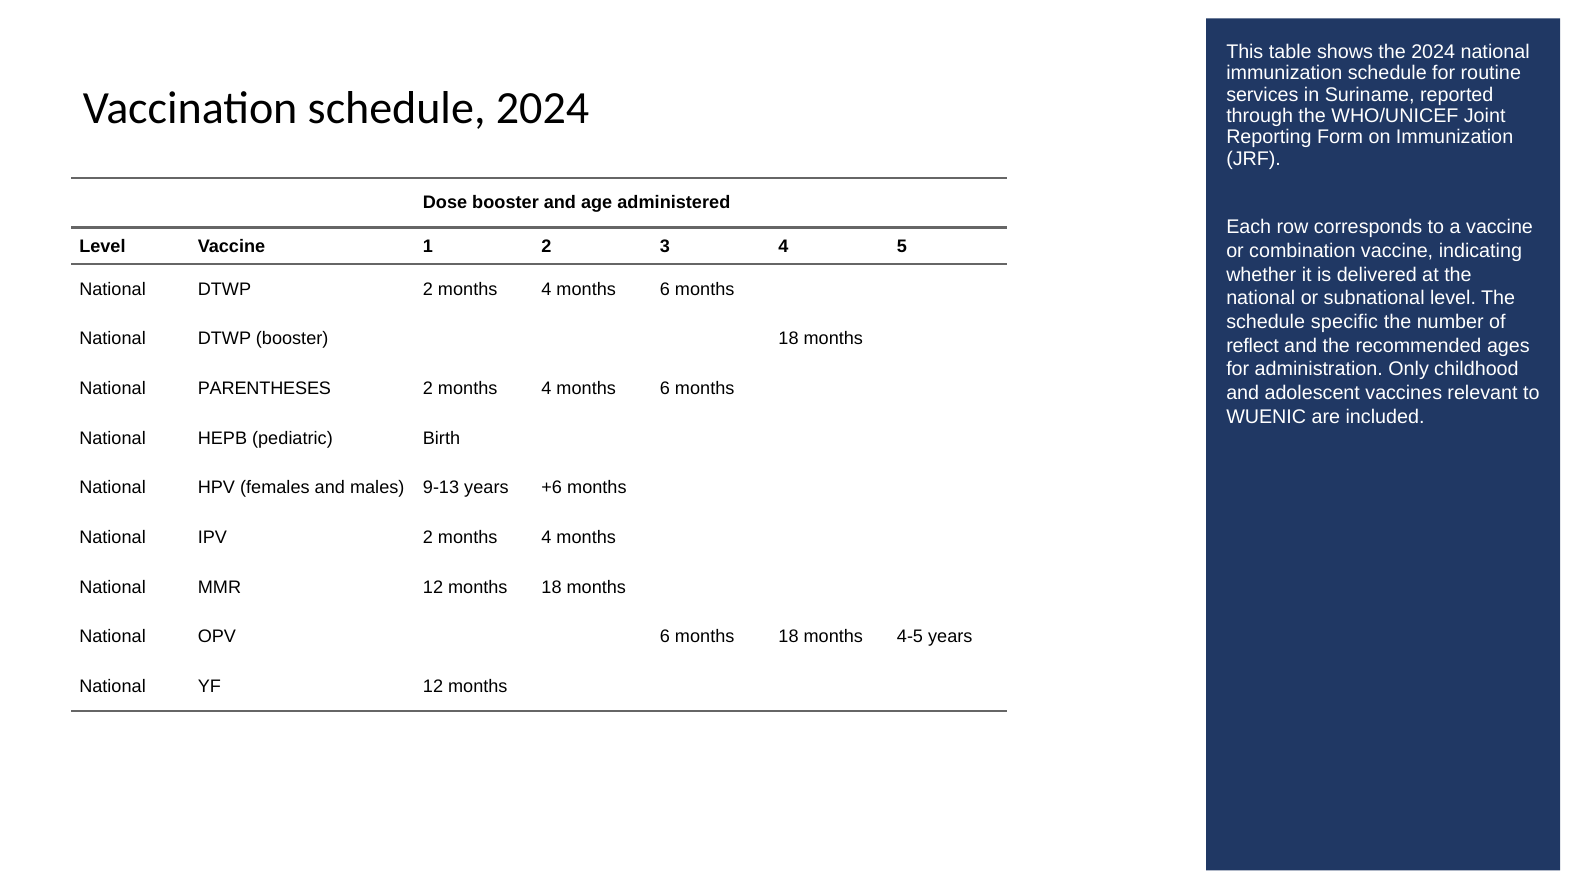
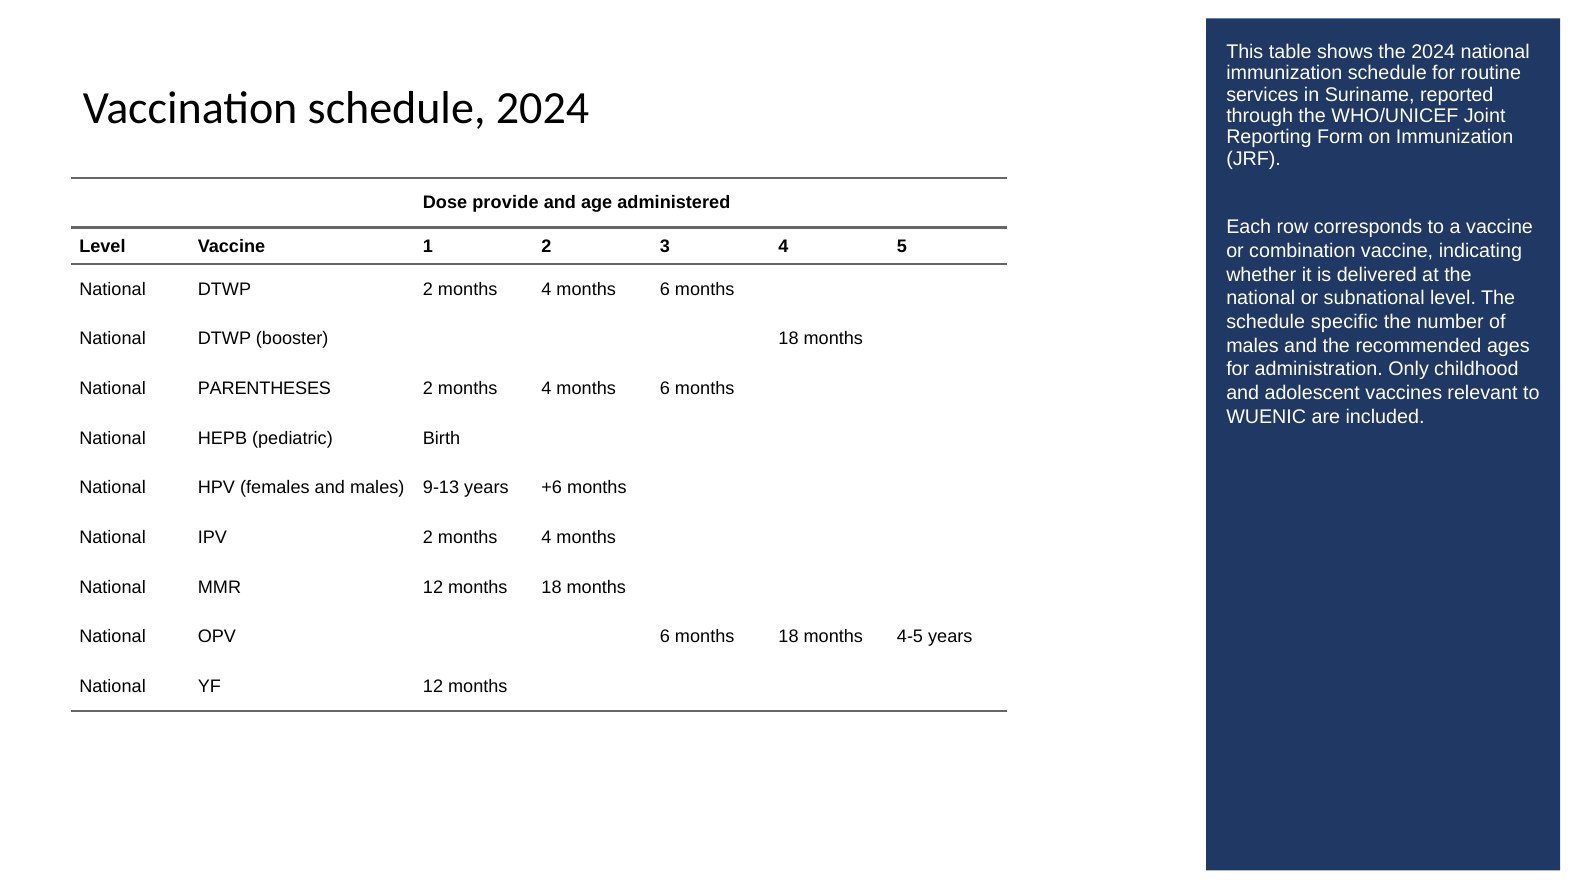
Dose booster: booster -> provide (505, 203)
reflect: reflect -> males (1253, 346)
